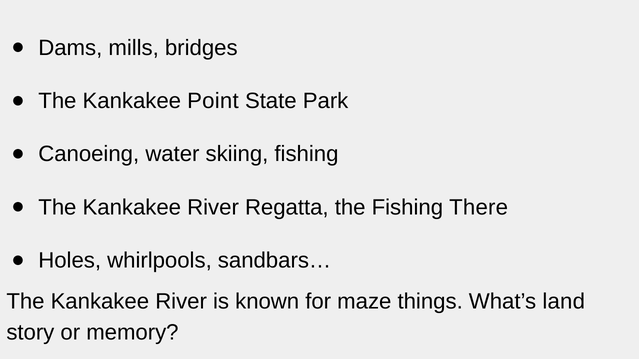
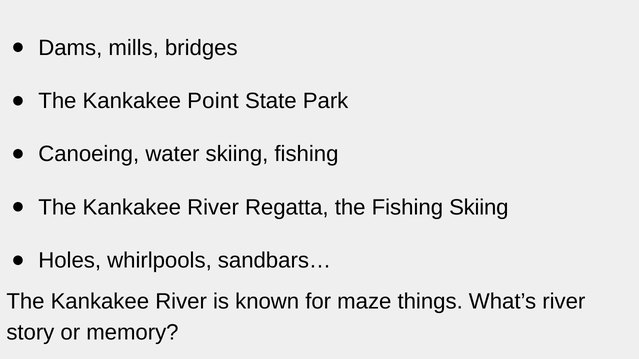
Fishing There: There -> Skiing (479, 208)
What’s land: land -> river (564, 302)
